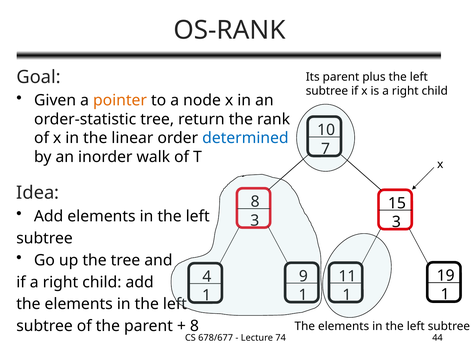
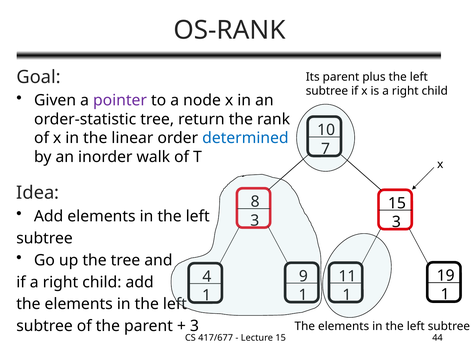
pointer colour: orange -> purple (120, 101)
8: 8 -> 3 (194, 326)
678/677: 678/677 -> 417/677 (216, 338)
Lecture 74: 74 -> 15 (281, 338)
